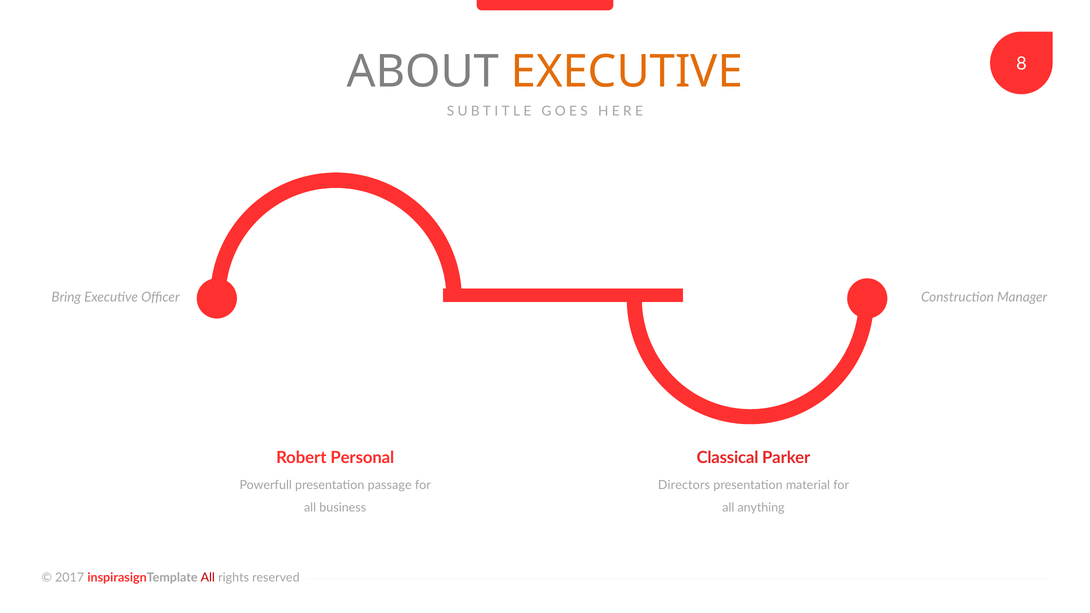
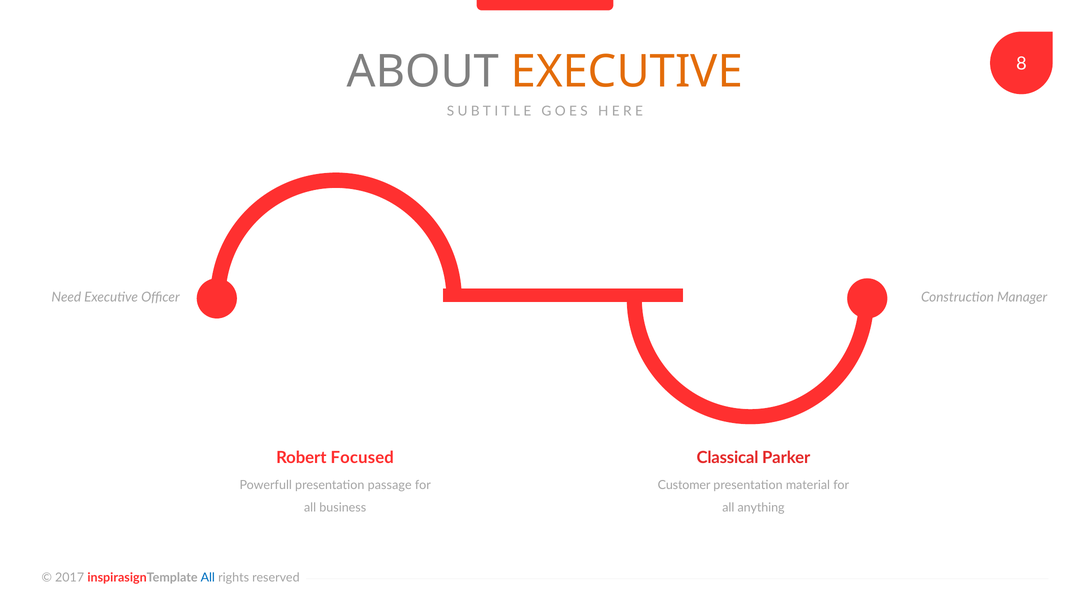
Bring: Bring -> Need (66, 297)
Personal: Personal -> Focused (362, 458)
Directors: Directors -> Customer (684, 485)
All colour: red -> blue (208, 578)
